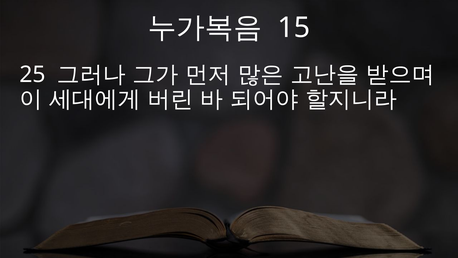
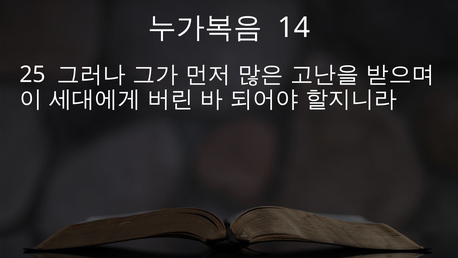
15: 15 -> 14 (294, 28)
